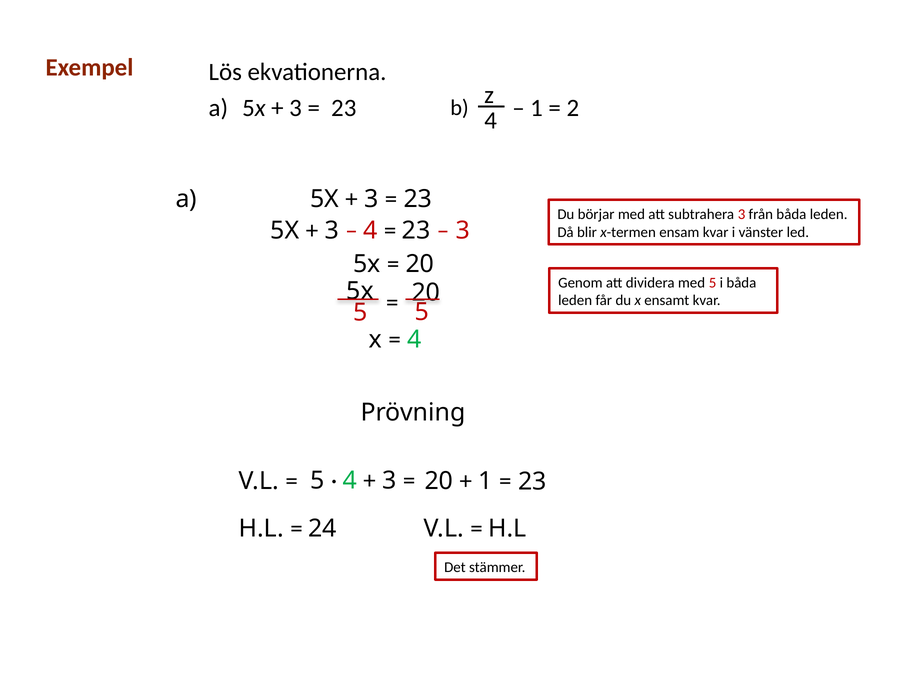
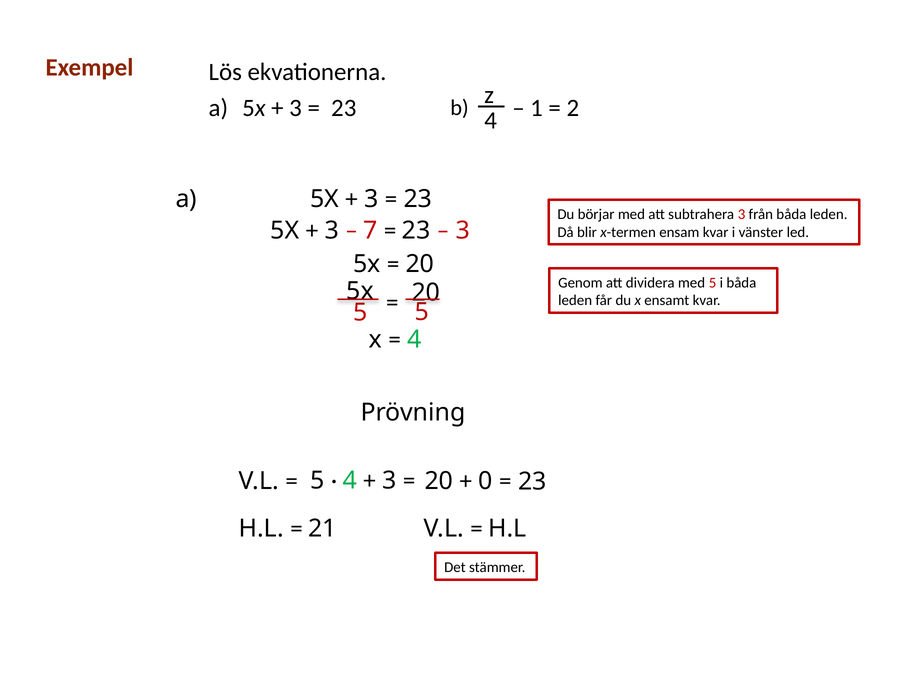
4: 4 -> 7 (370, 231)
1: 1 -> 0 (485, 481)
24: 24 -> 21 (322, 528)
